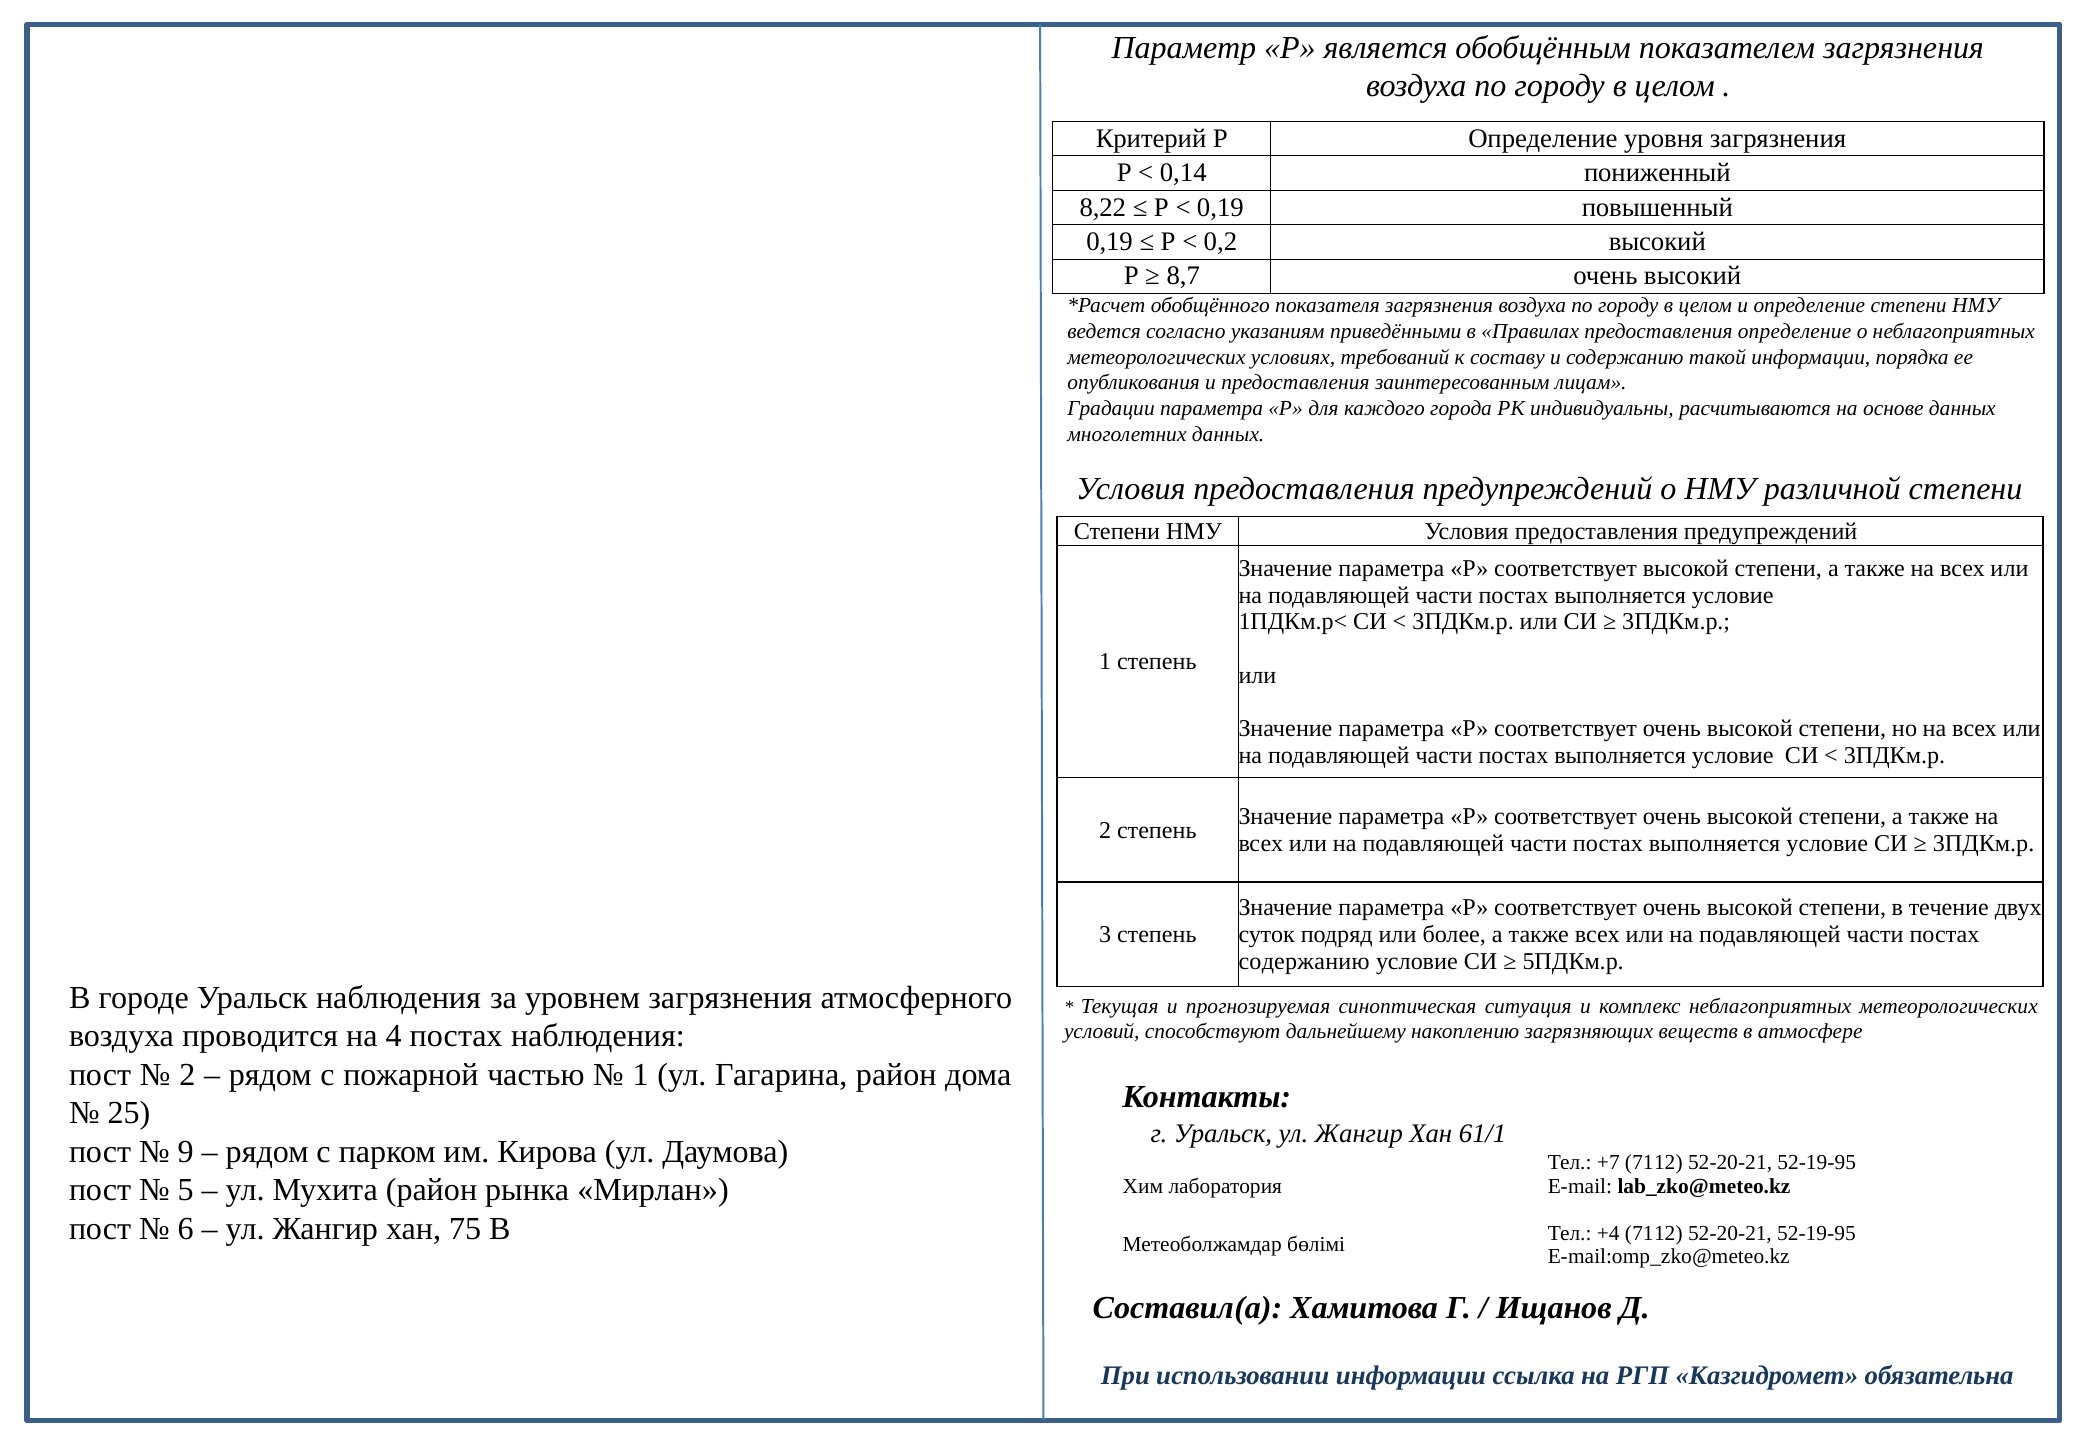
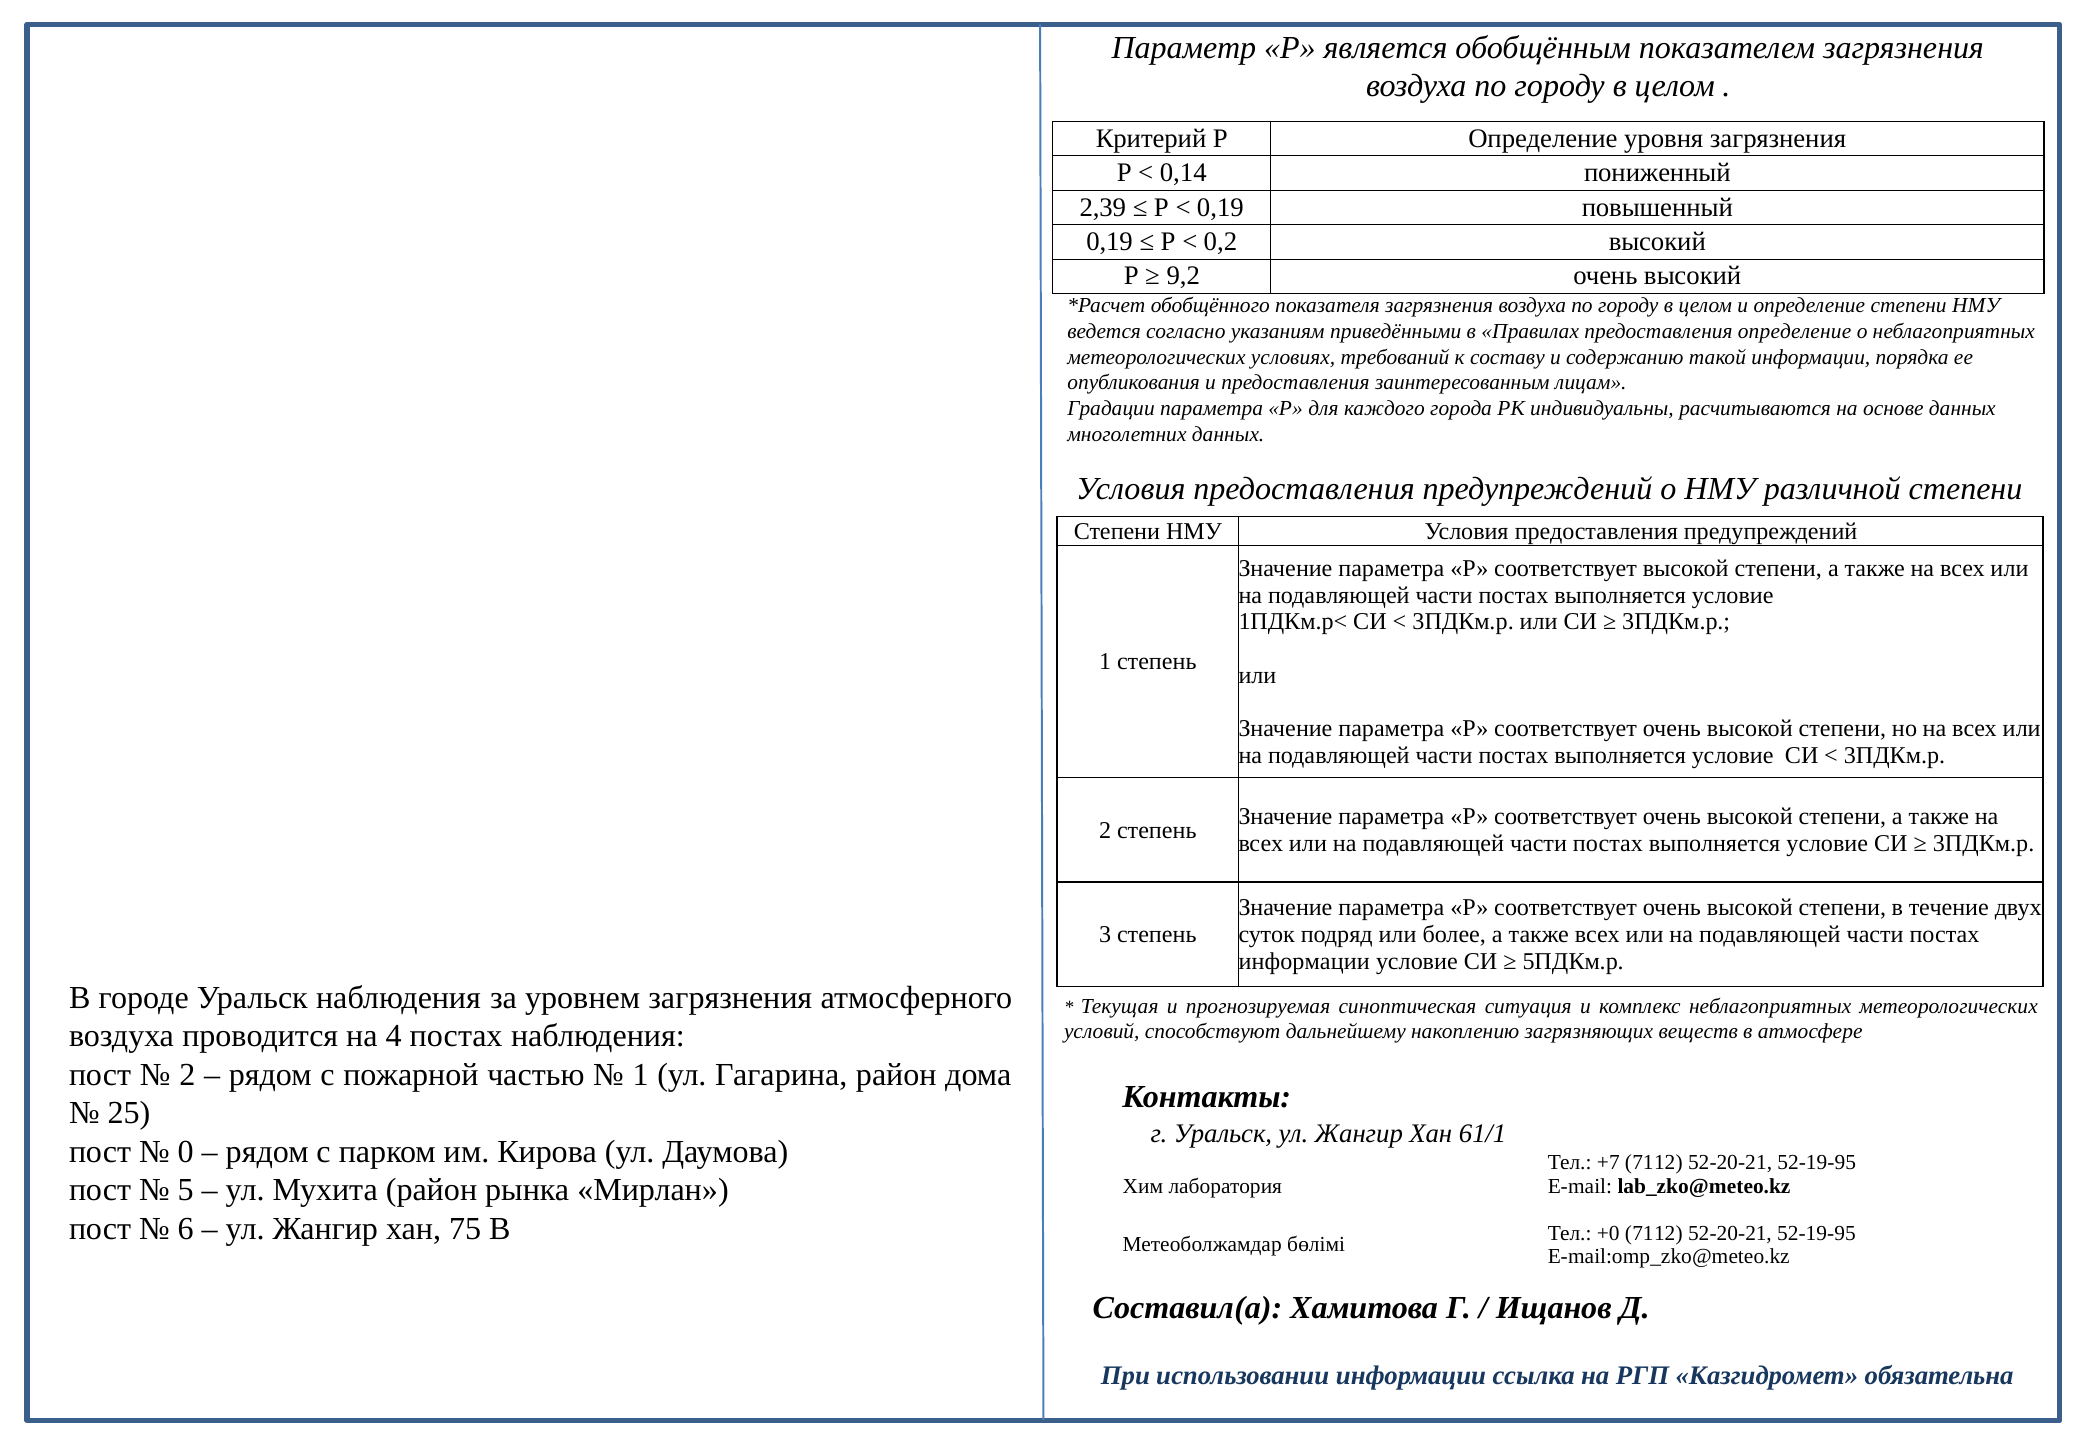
8,22: 8,22 -> 2,39 (1103, 207)
8,7: 8,7 -> 9,2 (1183, 276)
содержанию: содержанию -> информации (1304, 961)
9: 9 -> 0 (186, 1151)
+4: +4 -> +0 (1608, 1233)
